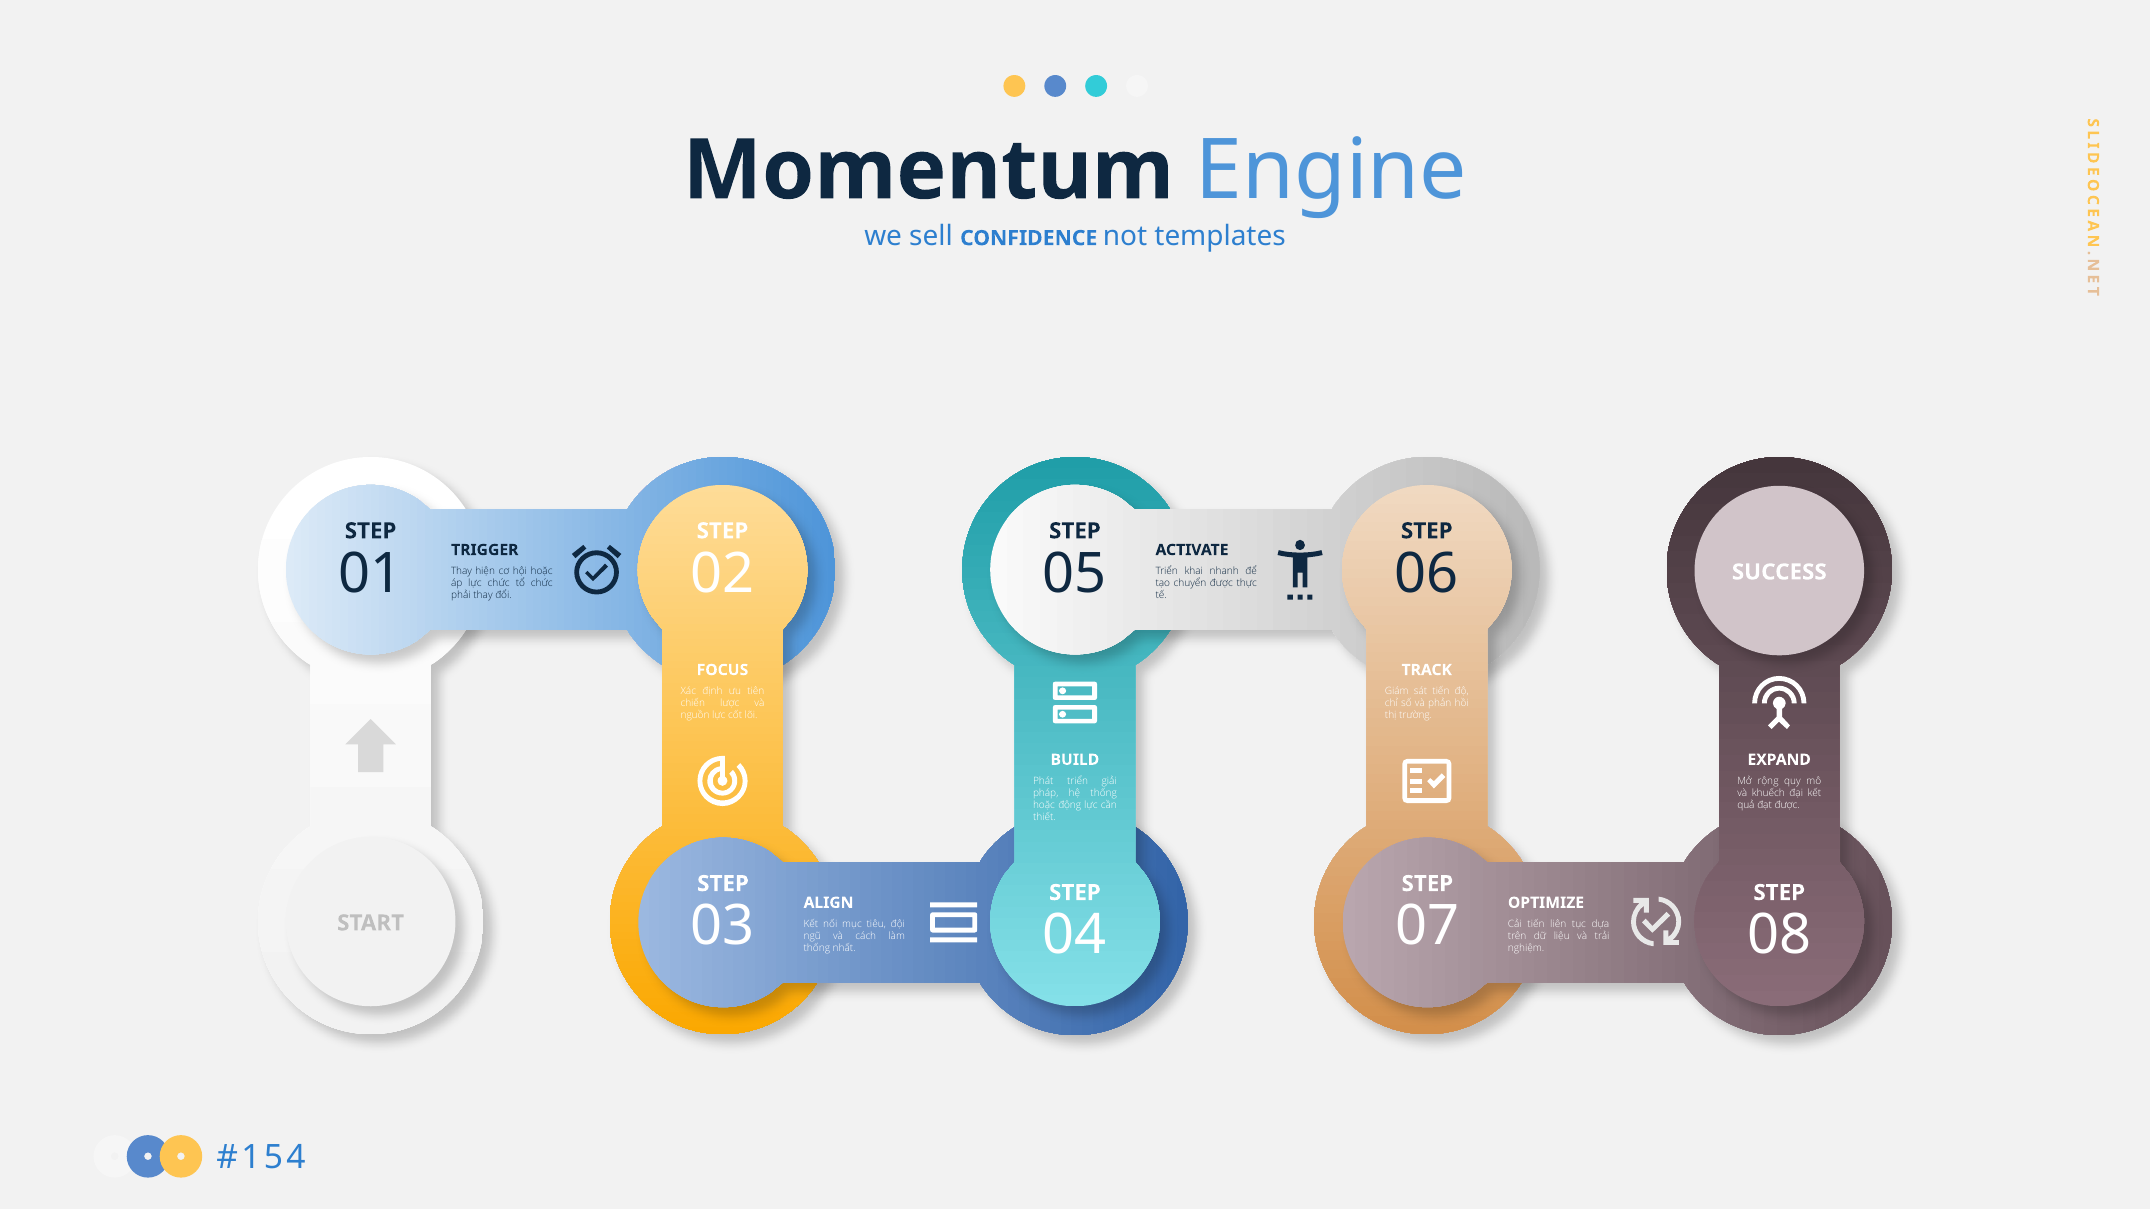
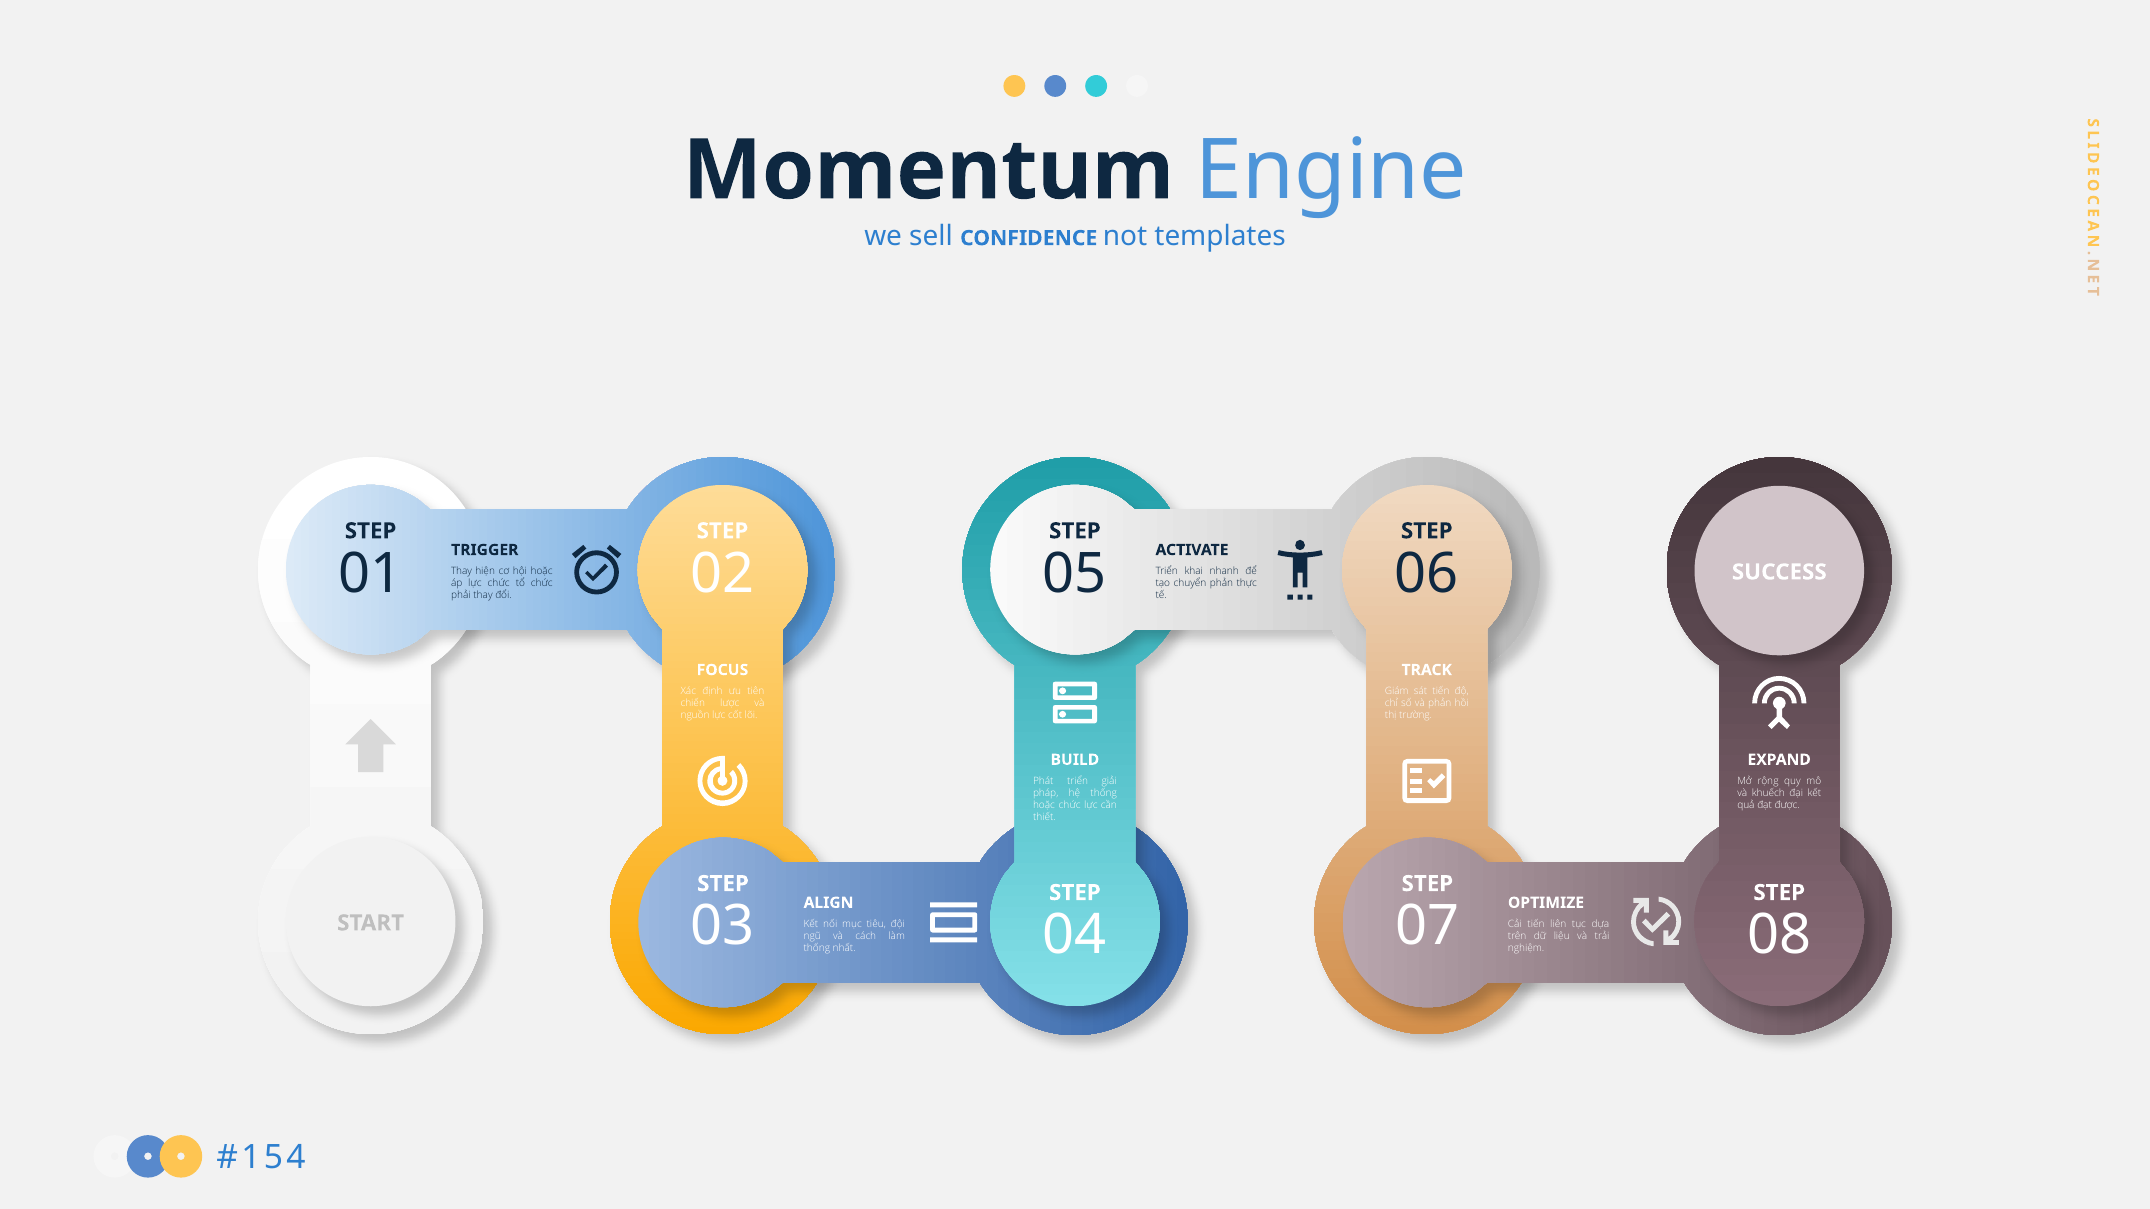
chuyển được: được -> phản (1221, 583)
hoặc động: động -> chức (1070, 805)
